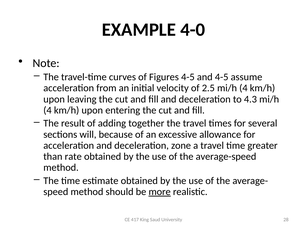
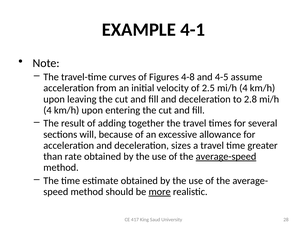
4-0: 4-0 -> 4-1 (193, 30)
Figures 4-5: 4-5 -> 4-8 (188, 77)
4.3: 4.3 -> 2.8 (250, 99)
zone: zone -> sizes (181, 146)
average-speed underline: none -> present (226, 157)
